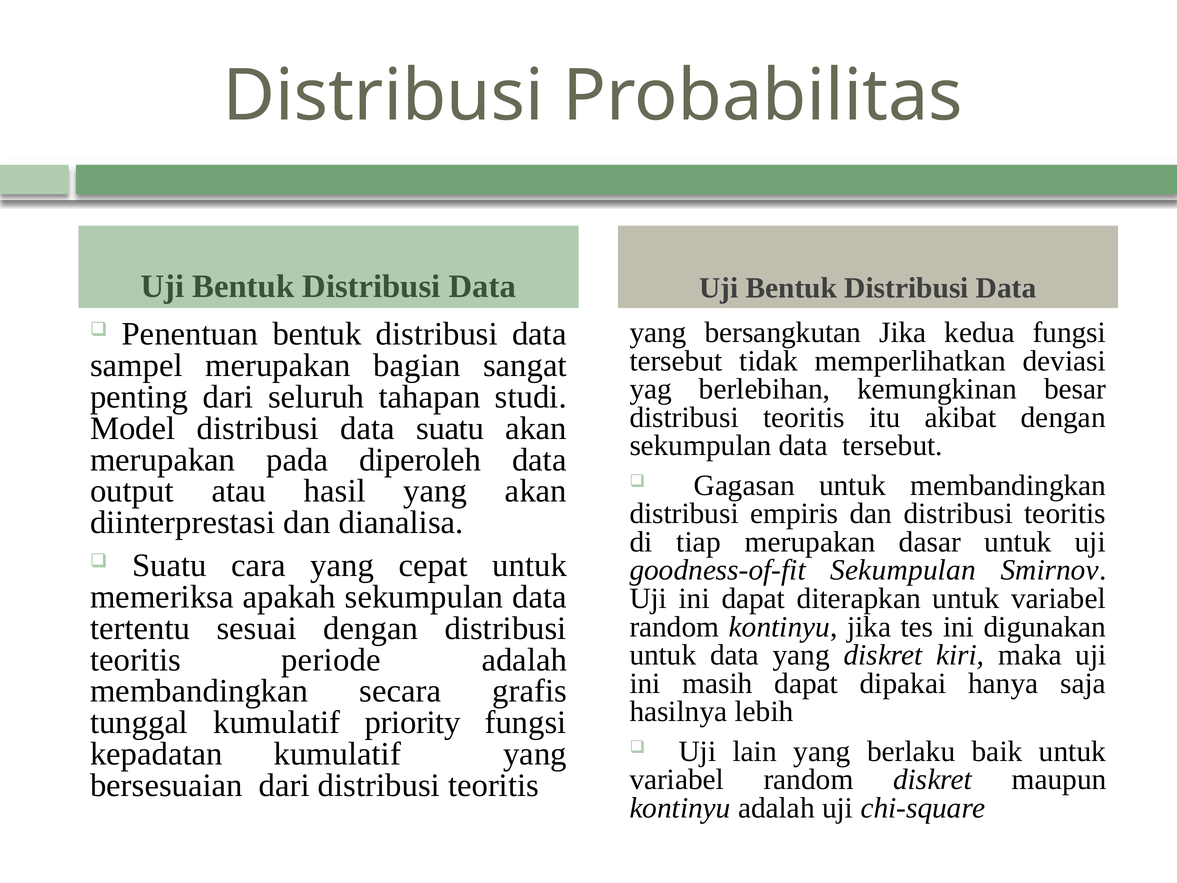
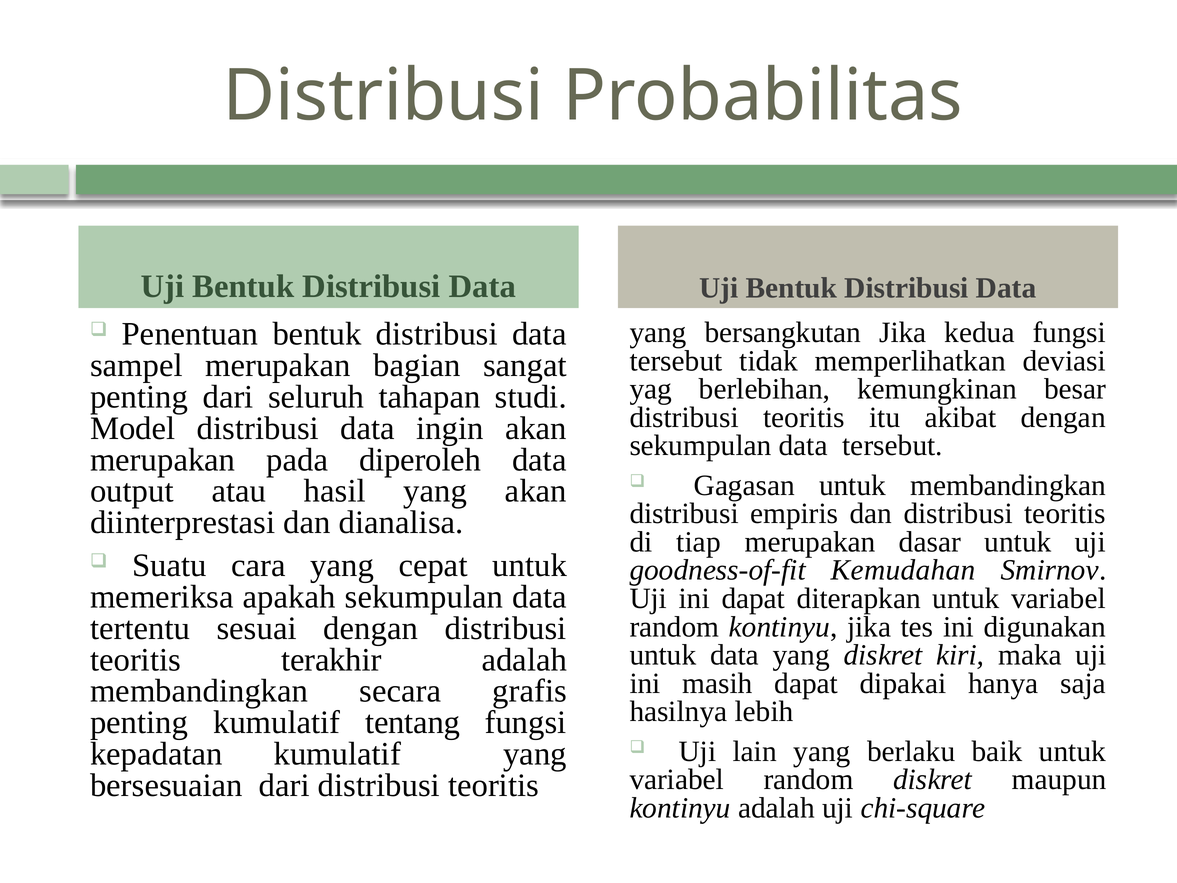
data suatu: suatu -> ingin (450, 428)
goodness-of-fit Sekumpulan: Sekumpulan -> Kemudahan (903, 570)
periode: periode -> terakhir (331, 660)
tunggal: tunggal -> penting (139, 722)
priority: priority -> tentang (413, 722)
